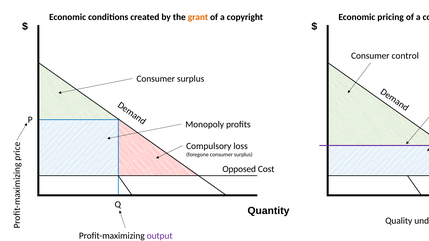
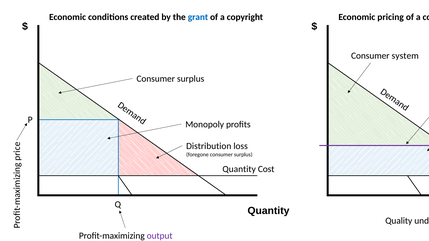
grant colour: orange -> blue (198, 17)
Consumer control: control -> system (405, 56)
Compulsory: Compulsory -> Distribution (209, 146)
Opposed: Opposed -> Quantity (239, 169)
